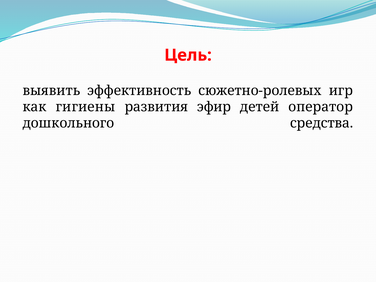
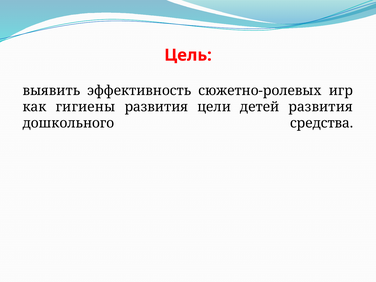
эфир: эфир -> цели (214, 107)
детей оператор: оператор -> развития (321, 107)
